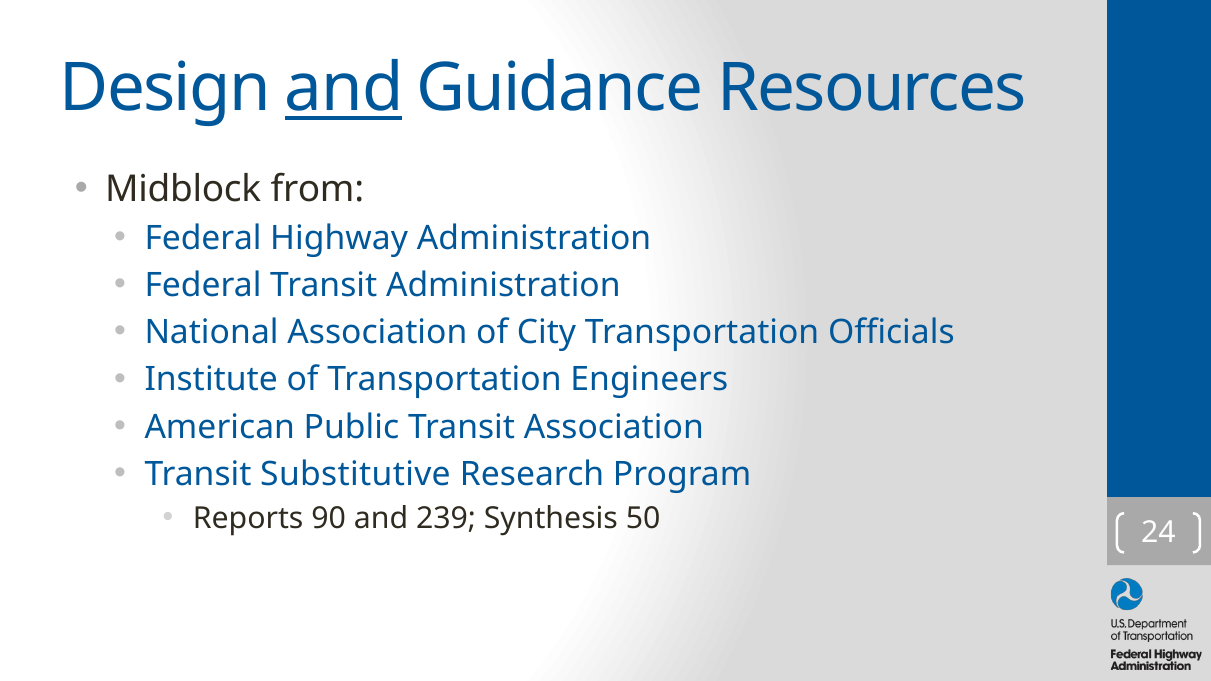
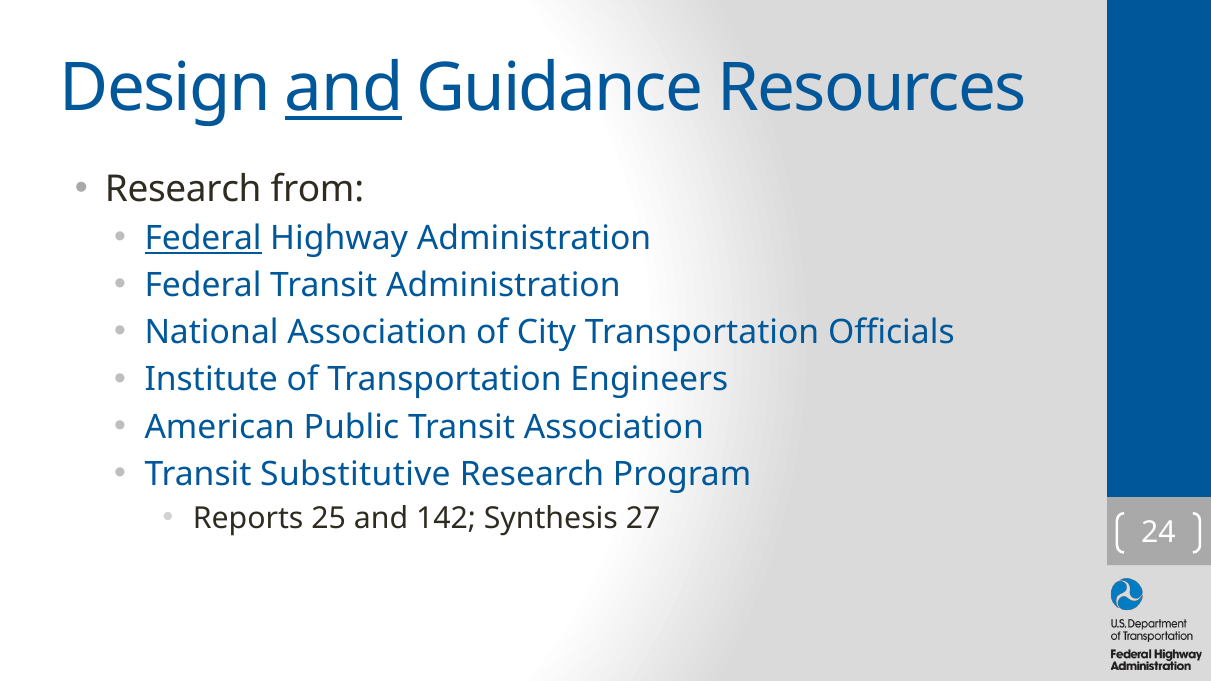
Midblock: Midblock -> Research (183, 190)
Federal underline: none -> present (203, 239)
90: 90 -> 25 (329, 518)
239: 239 -> 142 (446, 518)
50: 50 -> 27 (643, 518)
